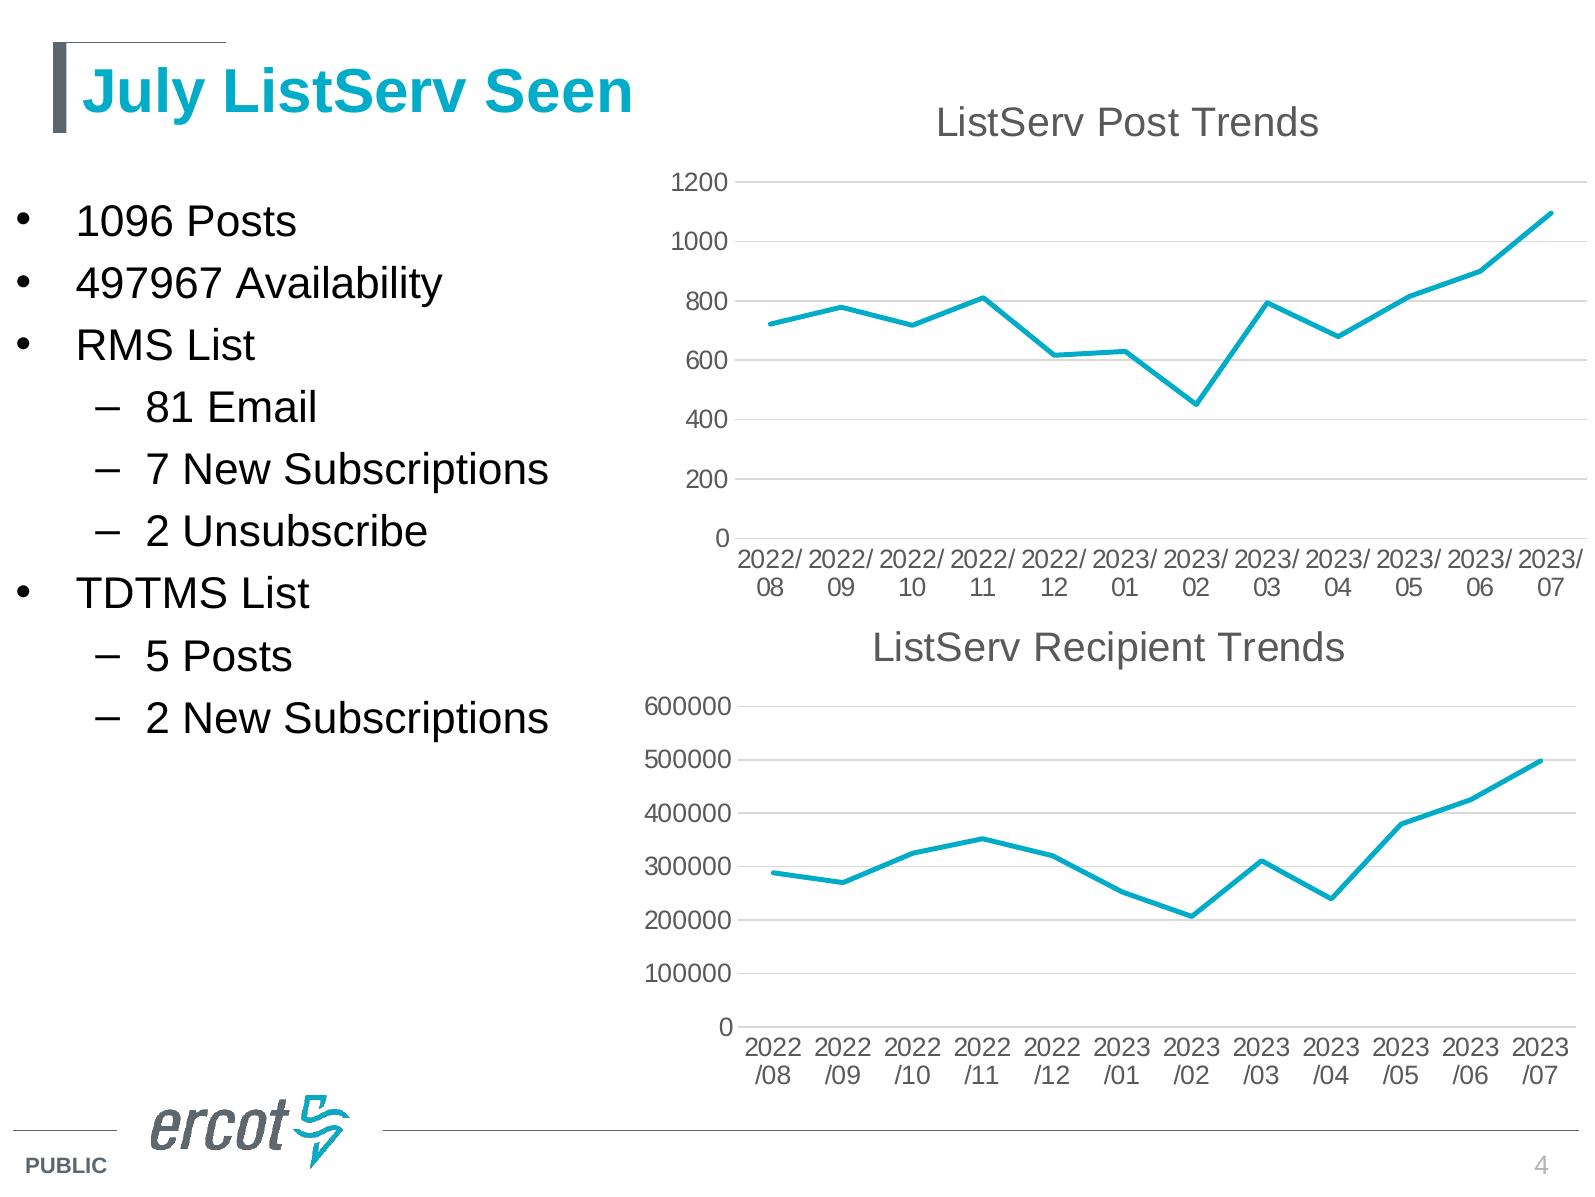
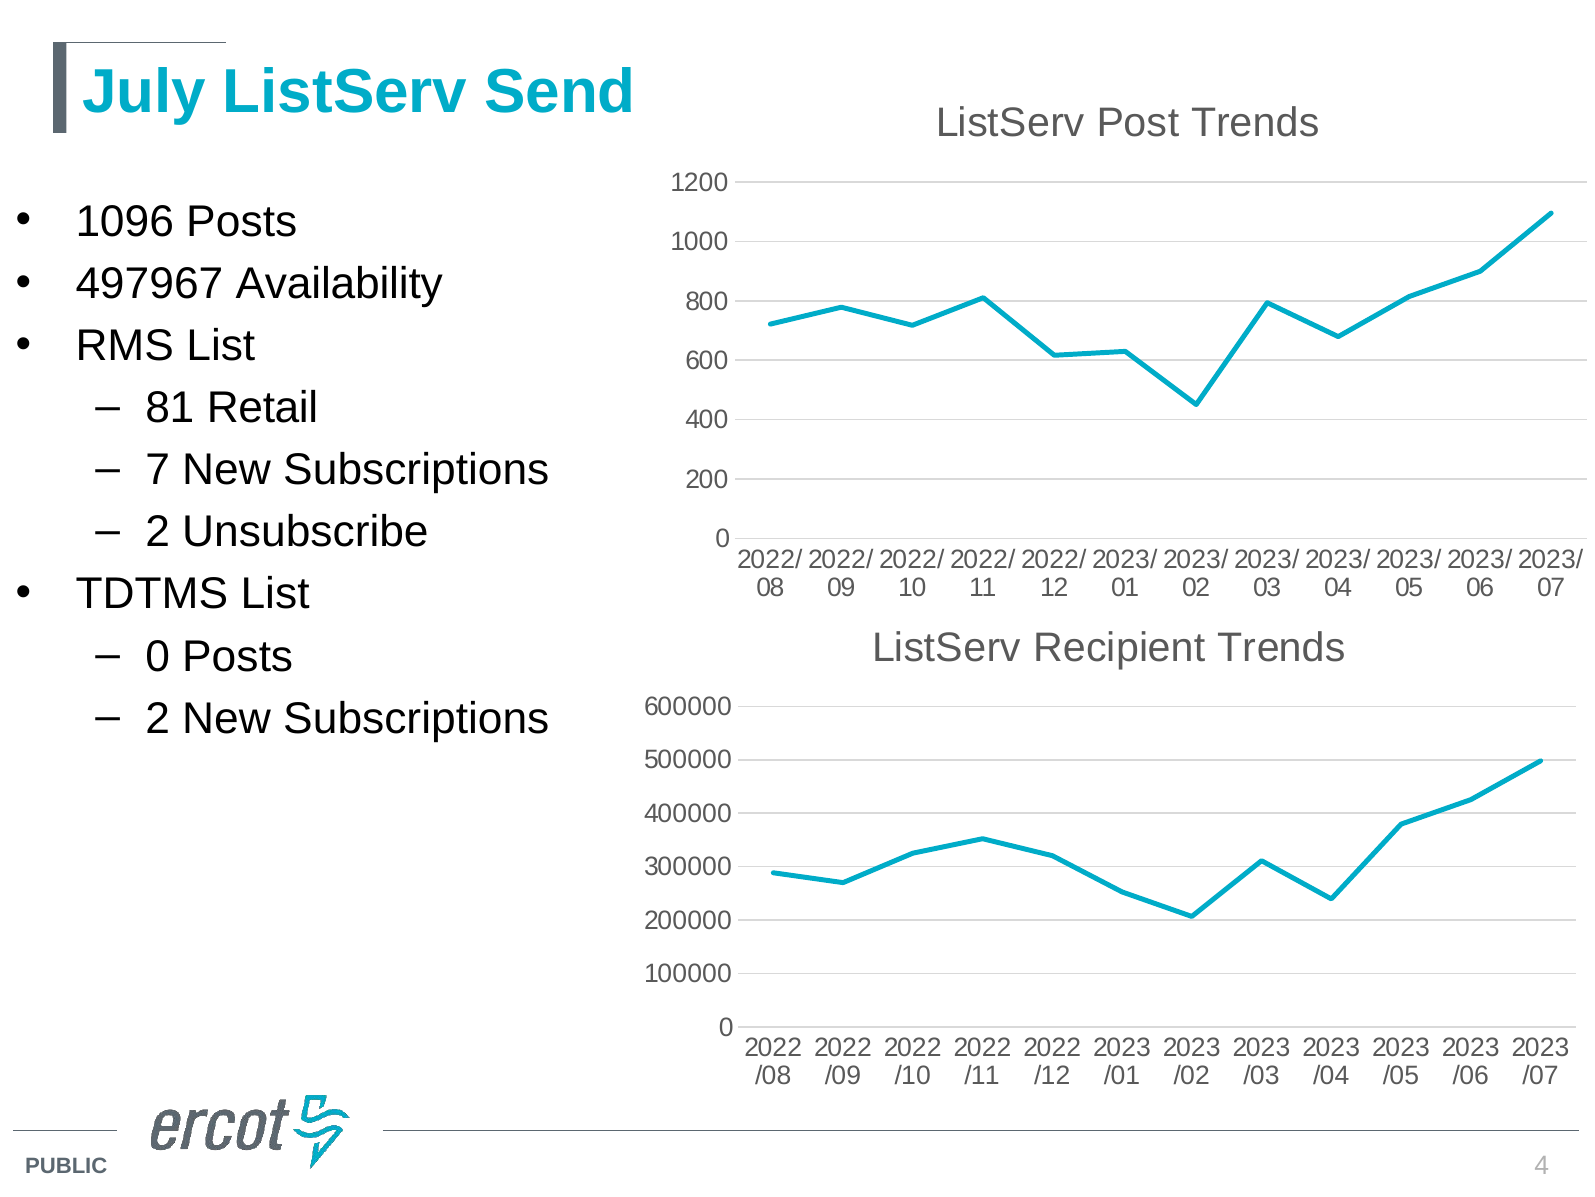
Seen: Seen -> Send (560, 92)
Email: Email -> Retail (263, 408)
5: 5 -> 0 (158, 656)
